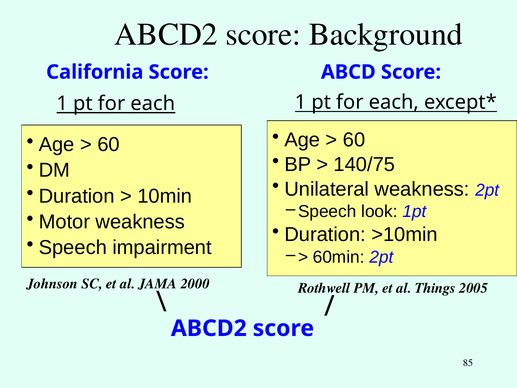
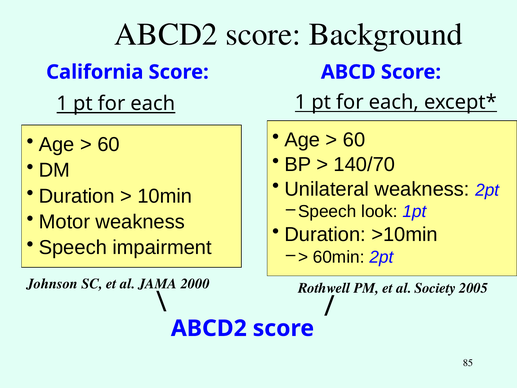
140/75: 140/75 -> 140/70 (364, 164)
Things: Things -> Society (435, 288)
